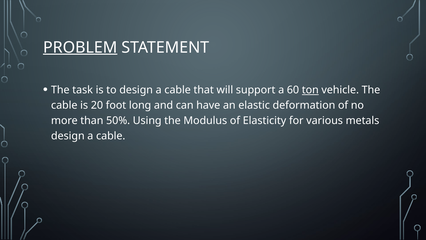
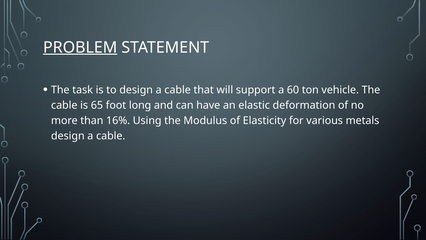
ton underline: present -> none (310, 90)
20: 20 -> 65 (97, 105)
50%: 50% -> 16% (118, 121)
